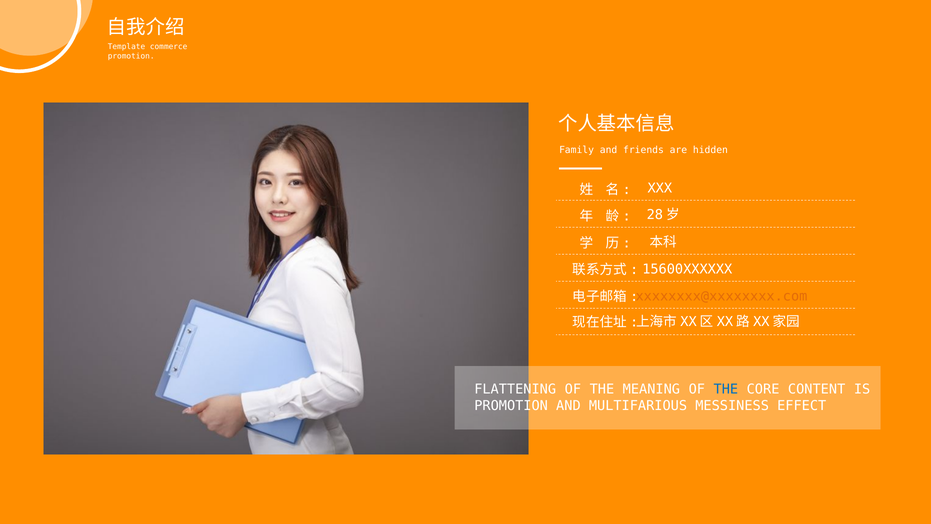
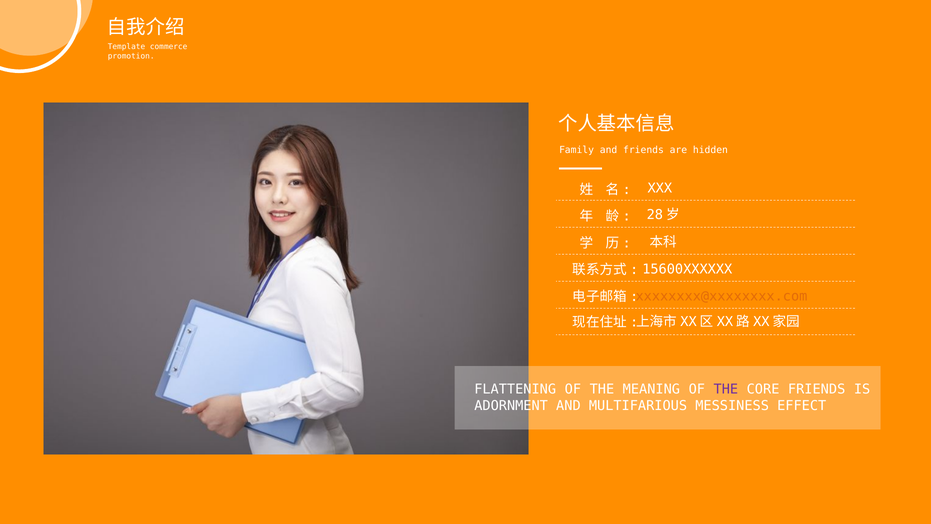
THE colour: blue -> purple (726, 389)
CORE CONTENT: CONTENT -> FRIENDS (817, 389)
PROMOTION: PROMOTION -> ADORNMENT (511, 405)
